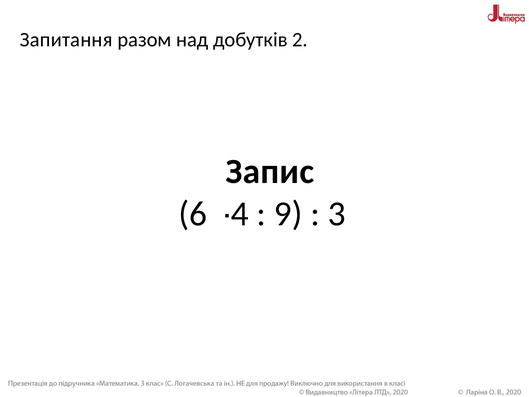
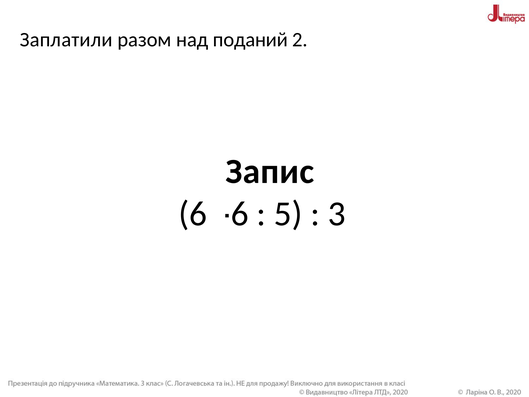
Запитання: Запитання -> Заплатили (66, 40)
добутків: добутків -> поданий (250, 40)
4: 4 -> 6 (240, 214)
9: 9 -> 5 (288, 214)
